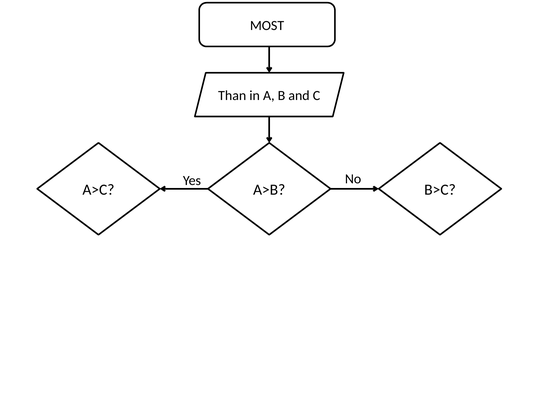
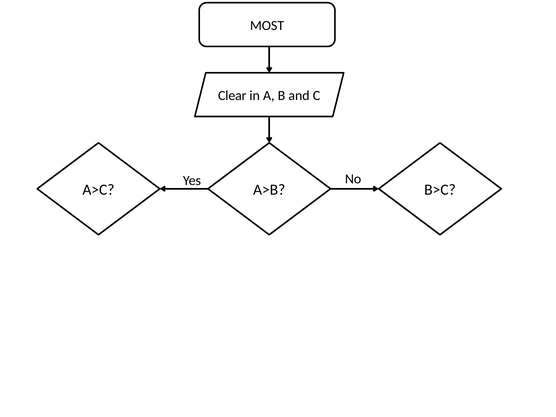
Than: Than -> Clear (232, 96)
